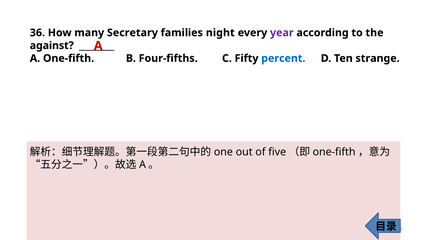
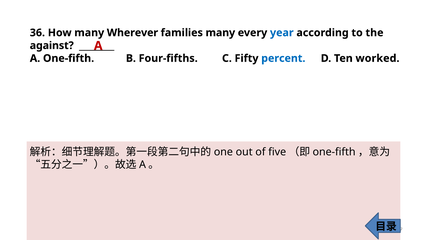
Secretary: Secretary -> Wherever (132, 33)
families night: night -> many (220, 33)
year colour: purple -> blue (282, 33)
strange: strange -> worked (377, 58)
